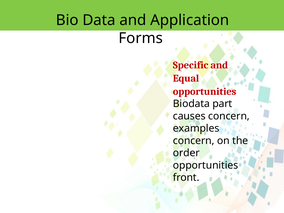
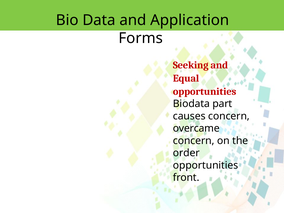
Specific: Specific -> Seeking (191, 65)
examples: examples -> overcame (196, 128)
